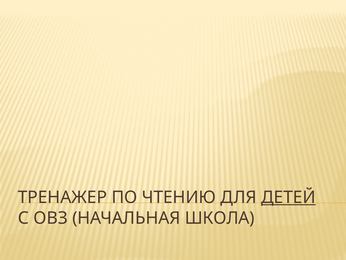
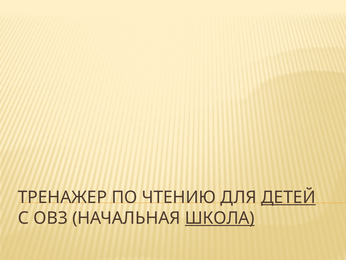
ШКОЛА underline: none -> present (220, 218)
